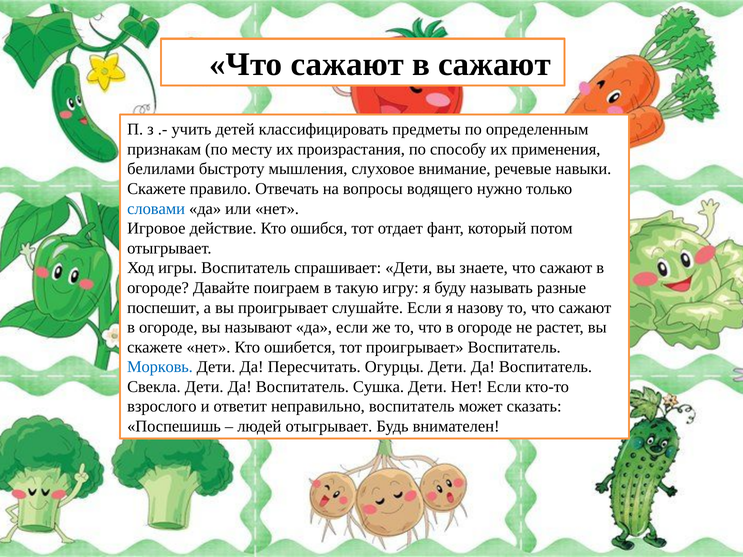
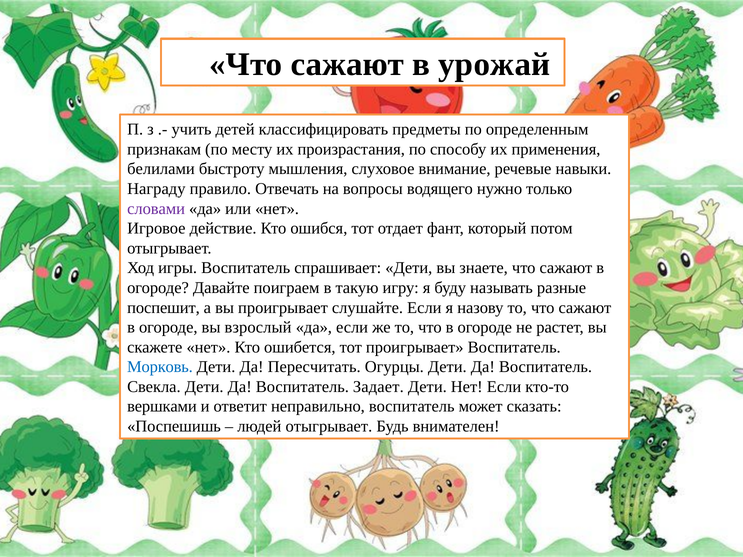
в сажают: сажают -> урожай (494, 65)
Скажете: Скажете -> Награду (156, 189)
словами colour: blue -> purple (156, 209)
называют: называют -> взрослый (258, 328)
Сушка: Сушка -> Задает (378, 387)
взрослого: взрослого -> вершками (162, 407)
